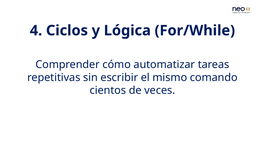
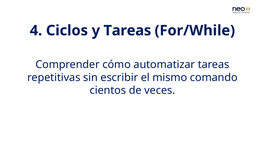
y Lógica: Lógica -> Tareas (127, 30)
